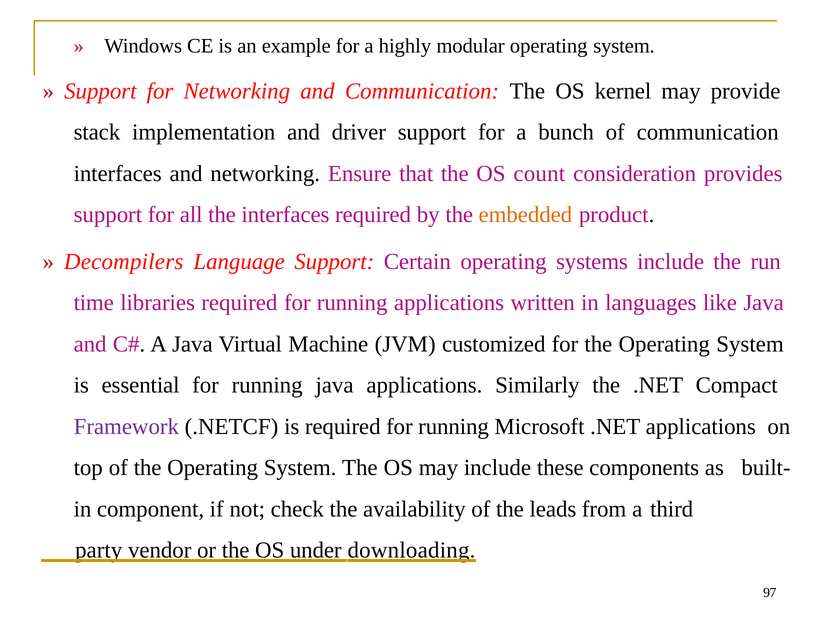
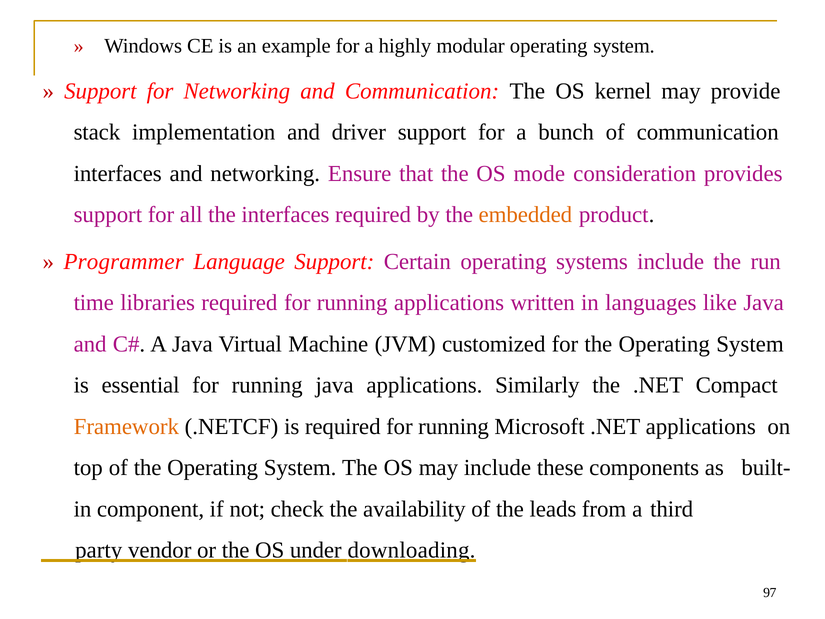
count: count -> mode (539, 173)
Decompilers: Decompilers -> Programmer (124, 261)
Framework colour: purple -> orange (126, 426)
